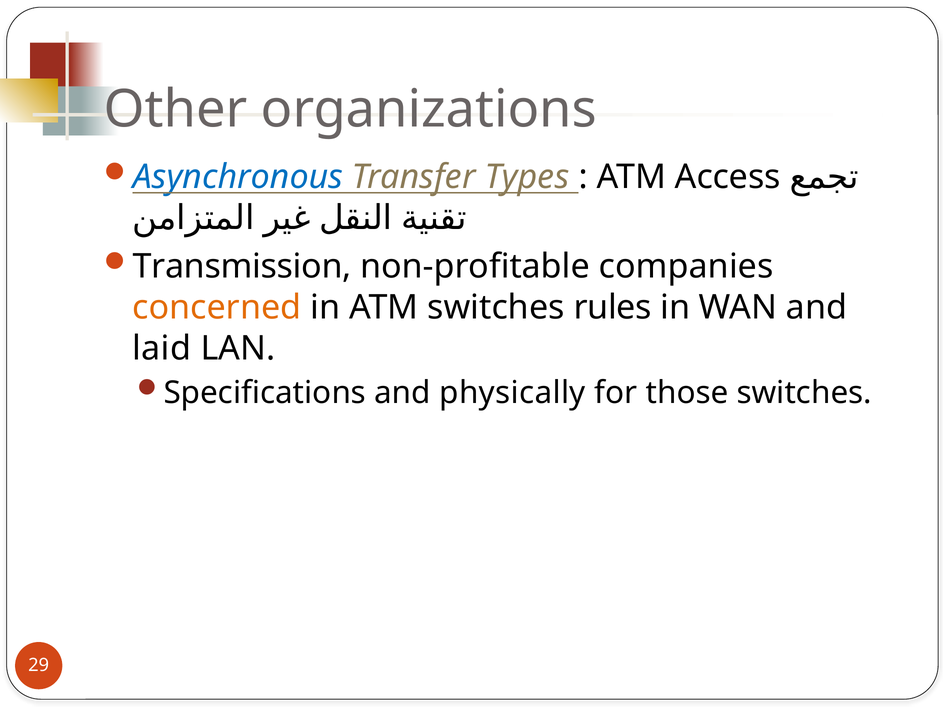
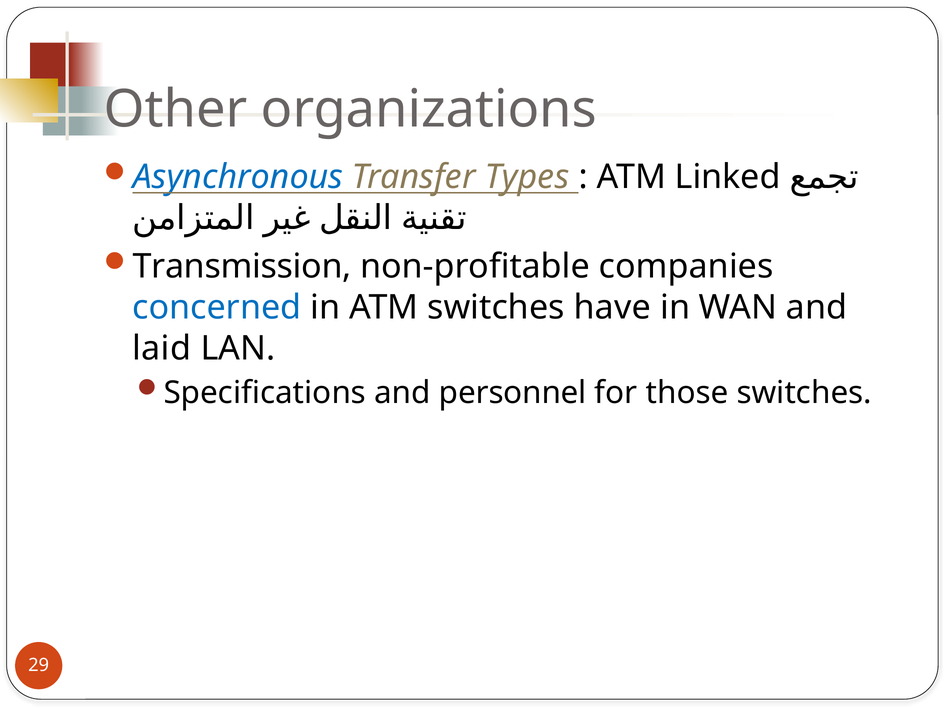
Access: Access -> Linked (728, 177)
concerned colour: orange -> blue (217, 308)
rules: rules -> have (612, 308)
physically: physically -> personnel (513, 393)
